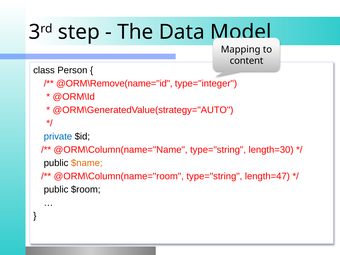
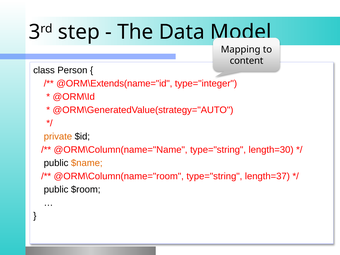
@ORM\Remove(name="id: @ORM\Remove(name="id -> @ORM\Extends(name="id (114, 83)
private colour: blue -> orange (58, 136)
length=47: length=47 -> length=37 (267, 176)
